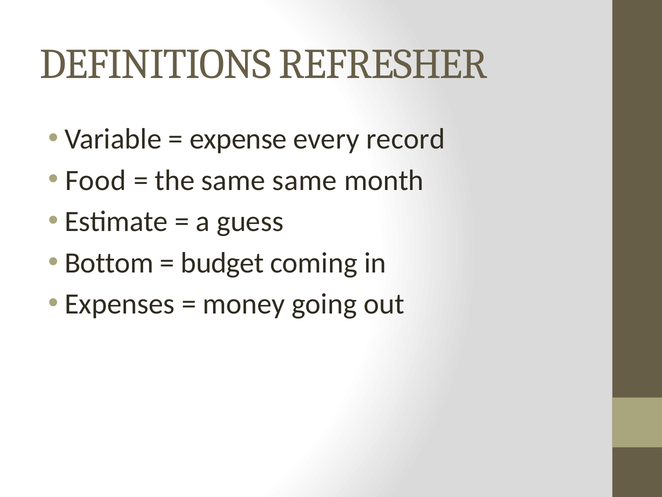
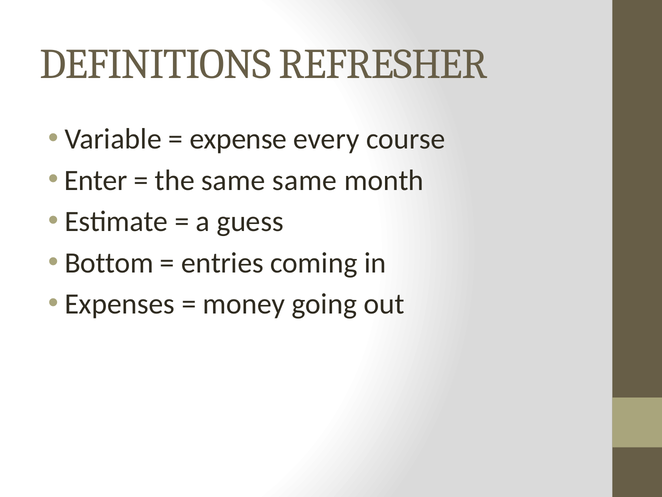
record: record -> course (406, 139)
Food: Food -> Enter (96, 180)
budget: budget -> entries (222, 263)
